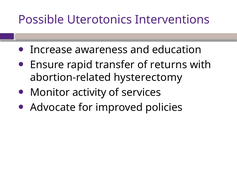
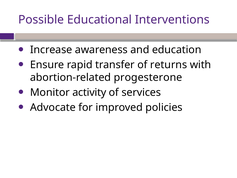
Uterotonics: Uterotonics -> Educational (99, 20)
hysterectomy: hysterectomy -> progesterone (148, 77)
